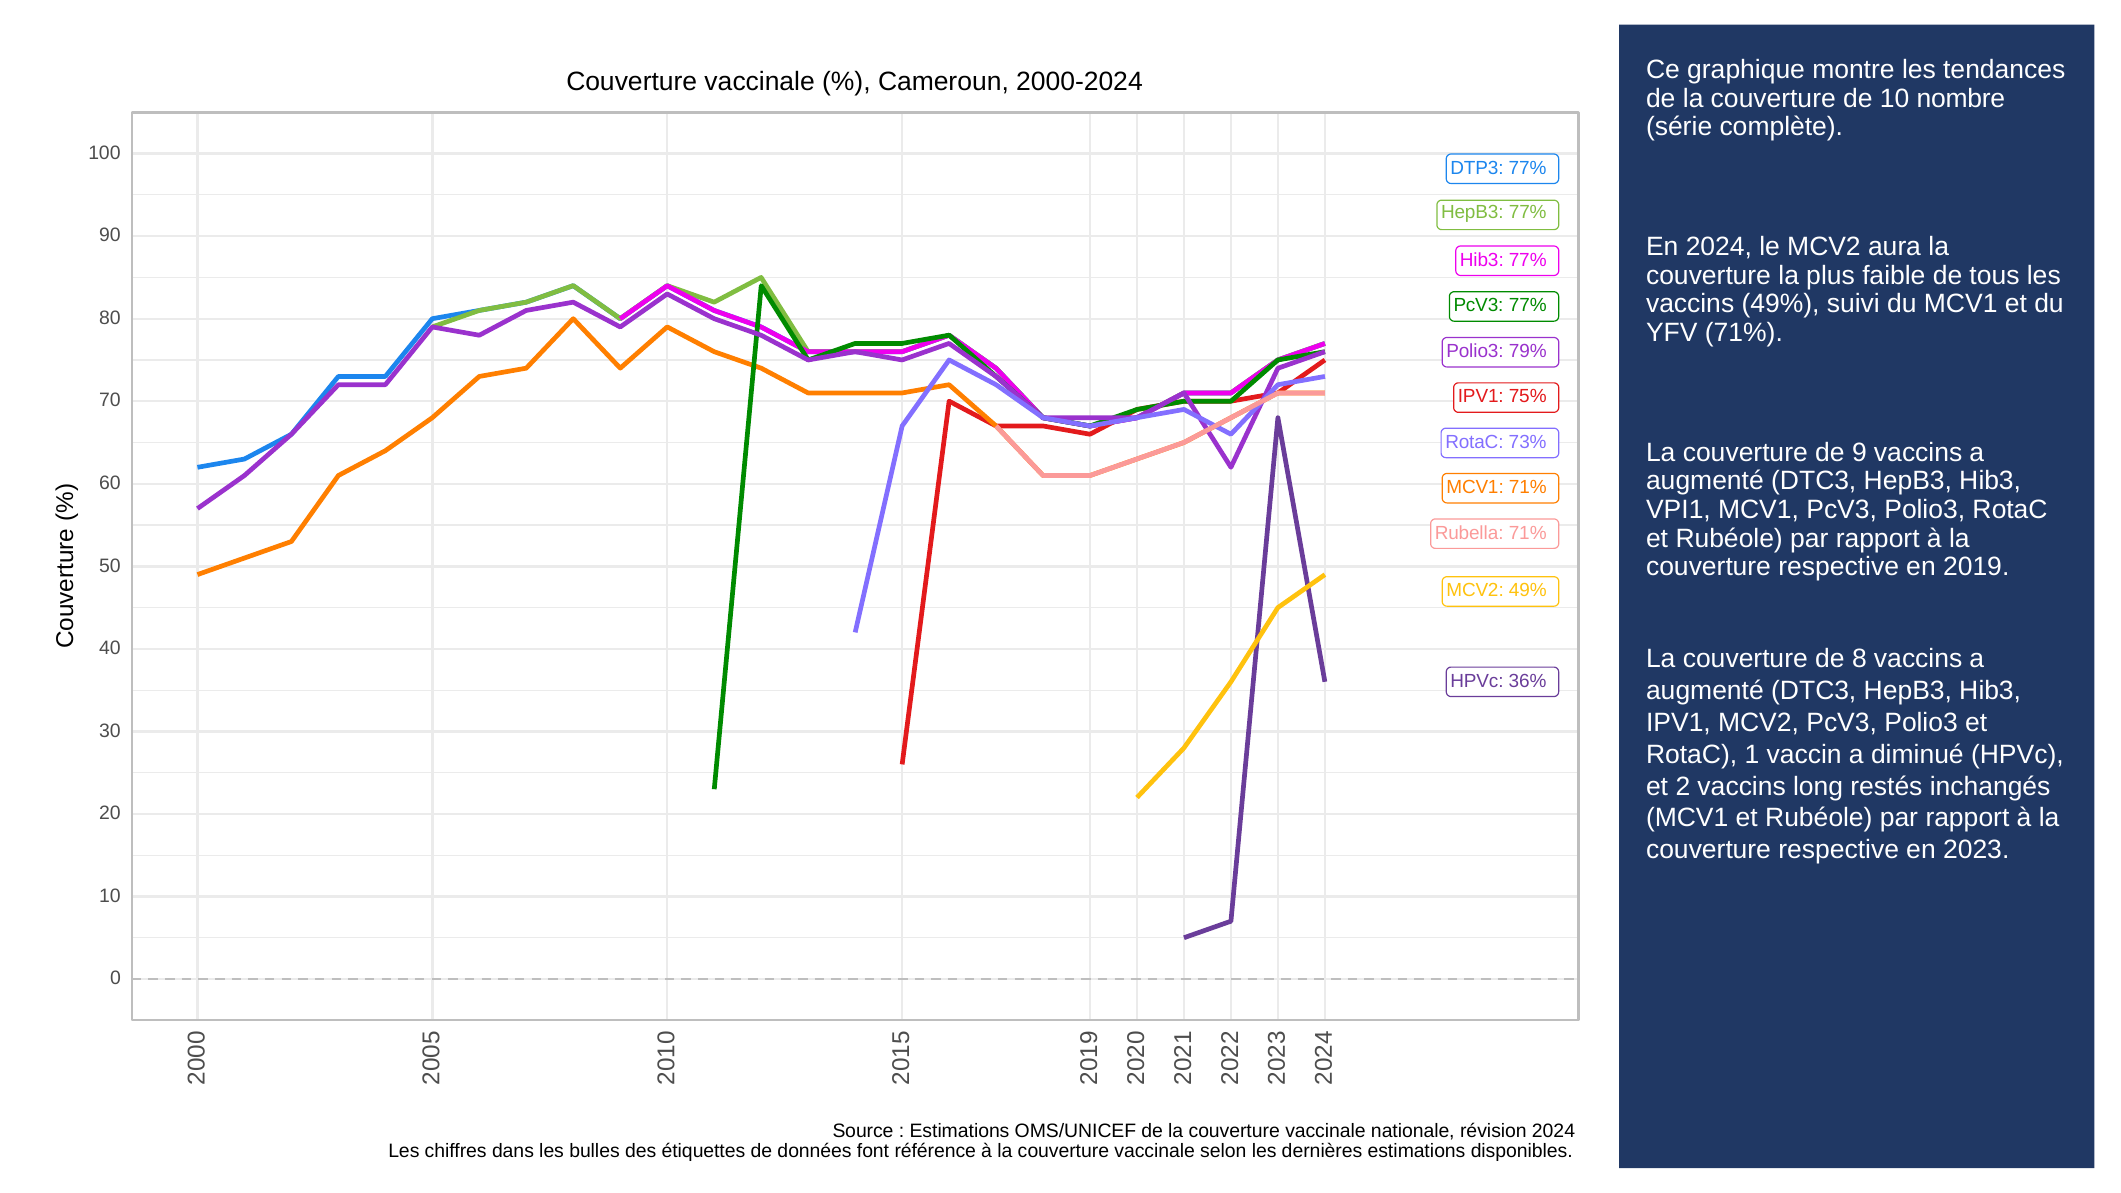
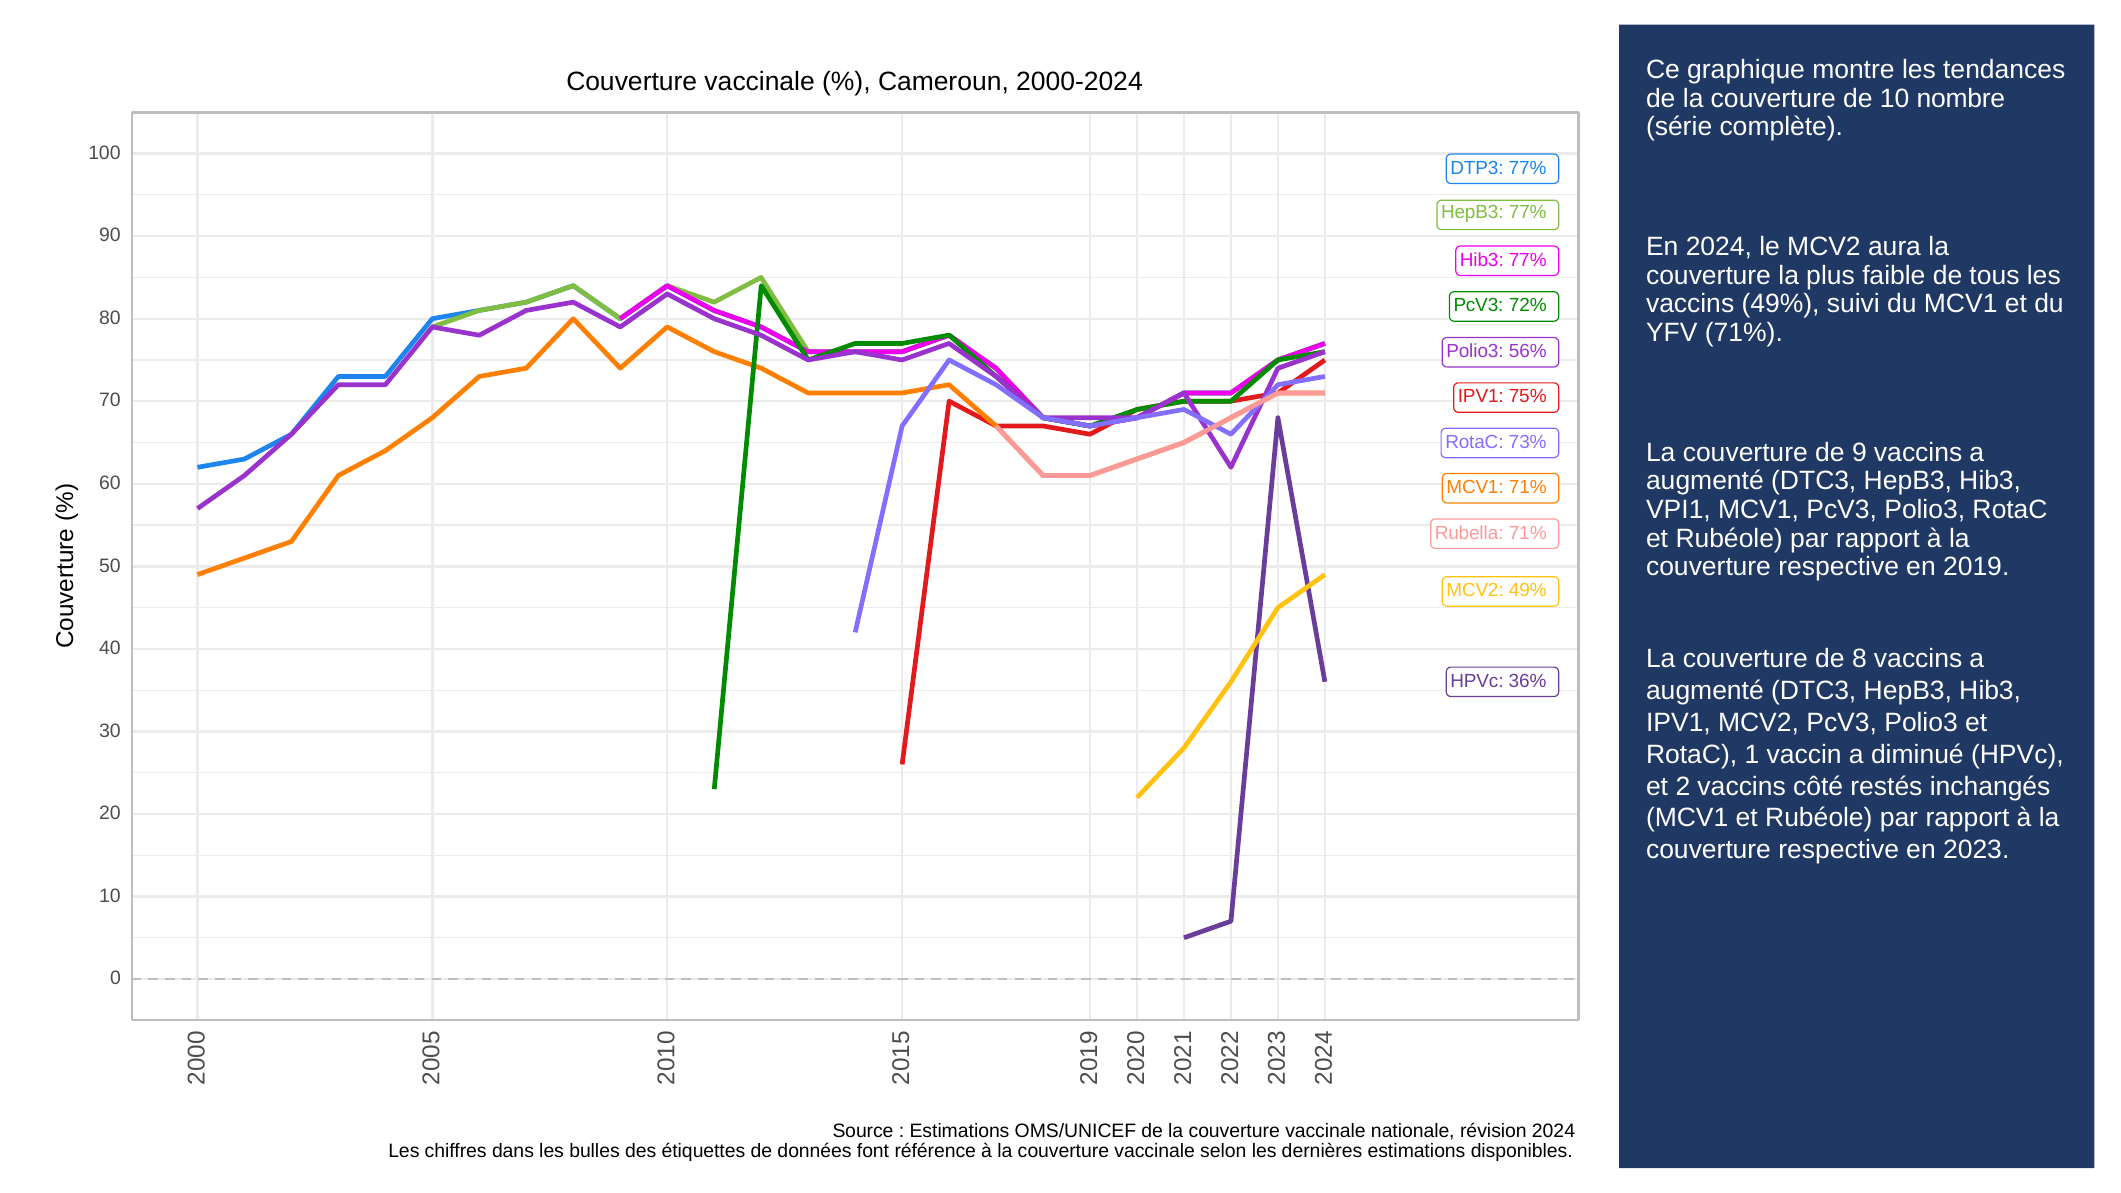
PcV3 77%: 77% -> 72% (1528, 306)
79%: 79% -> 56% (1528, 351)
long: long -> côté (1818, 786)
